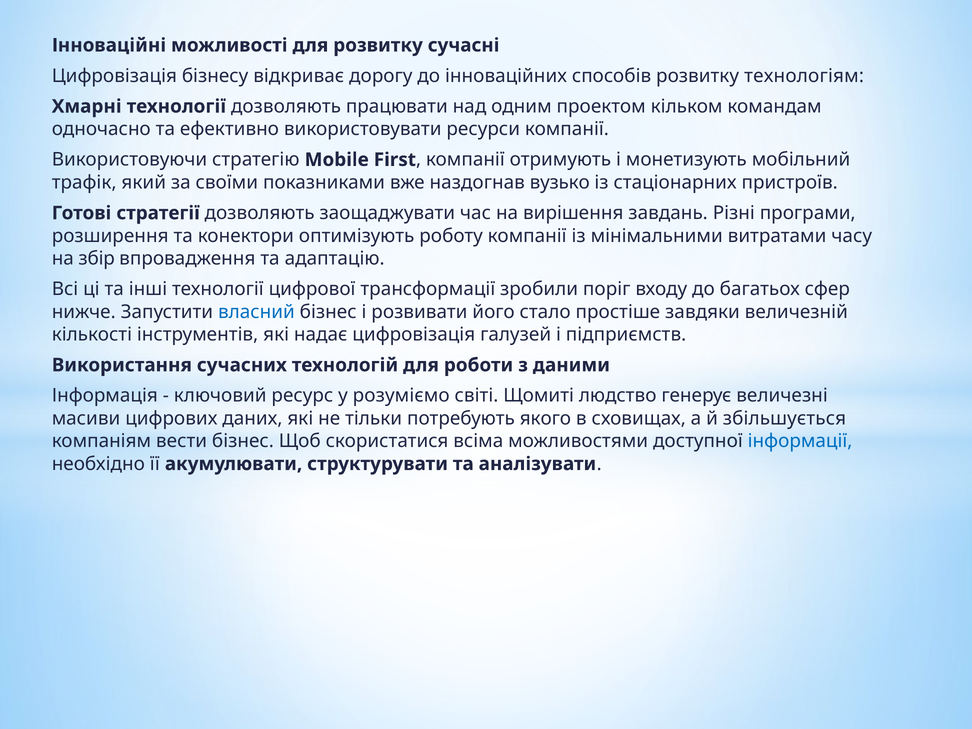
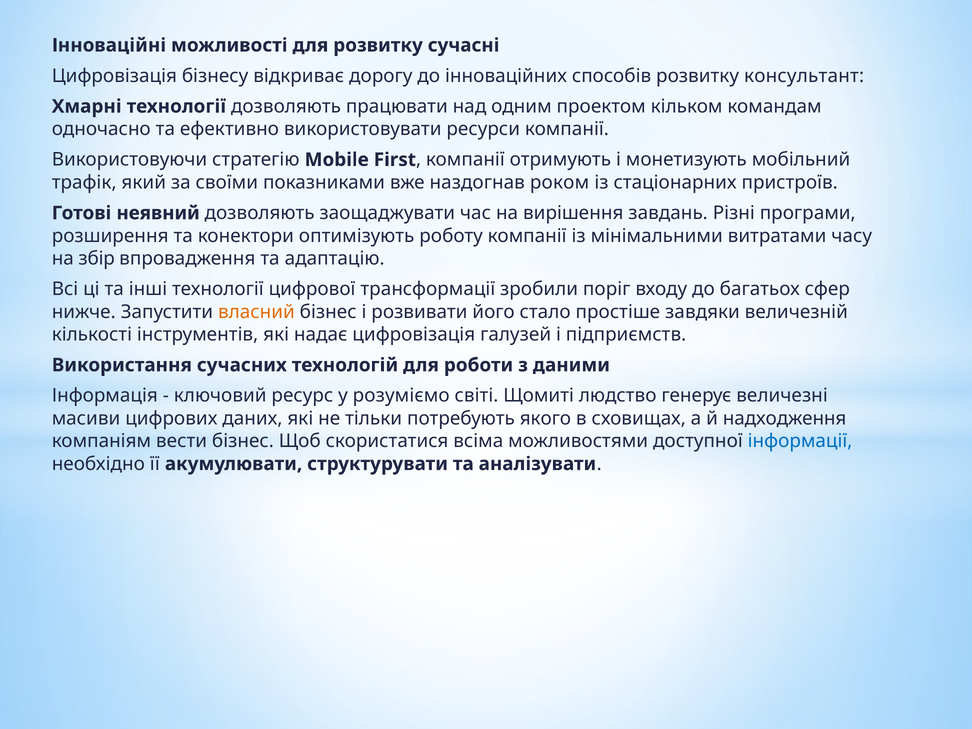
технологіям: технологіям -> консультант (804, 76)
вузько: вузько -> роком (560, 182)
стратегії: стратегії -> неявний (158, 213)
власний colour: blue -> orange (256, 312)
збільшується: збільшується -> надходження (785, 418)
